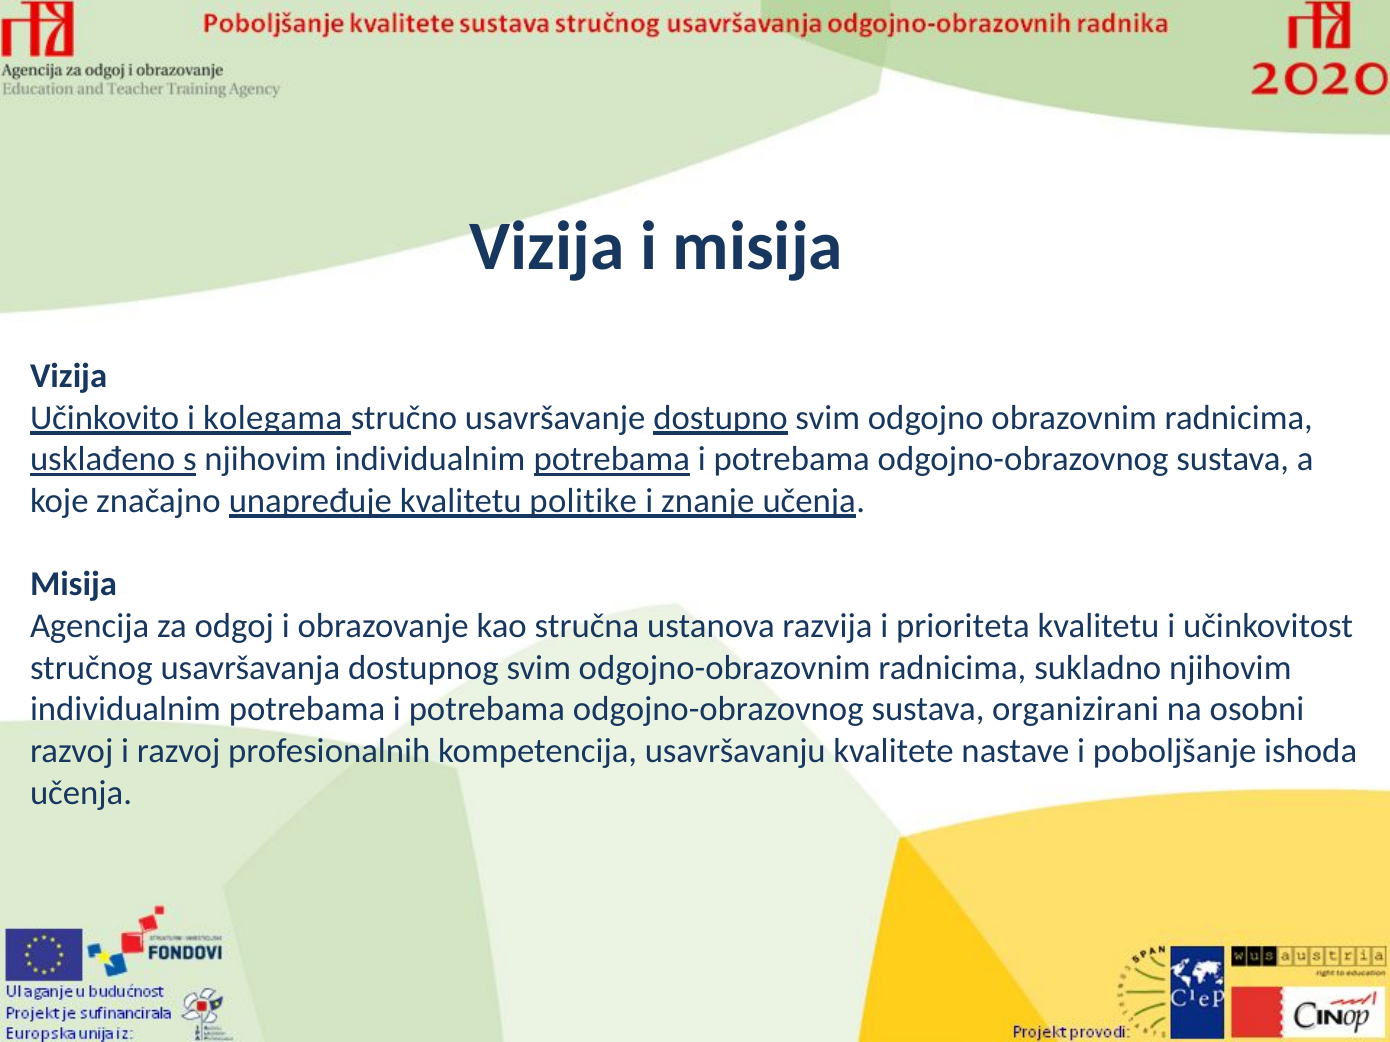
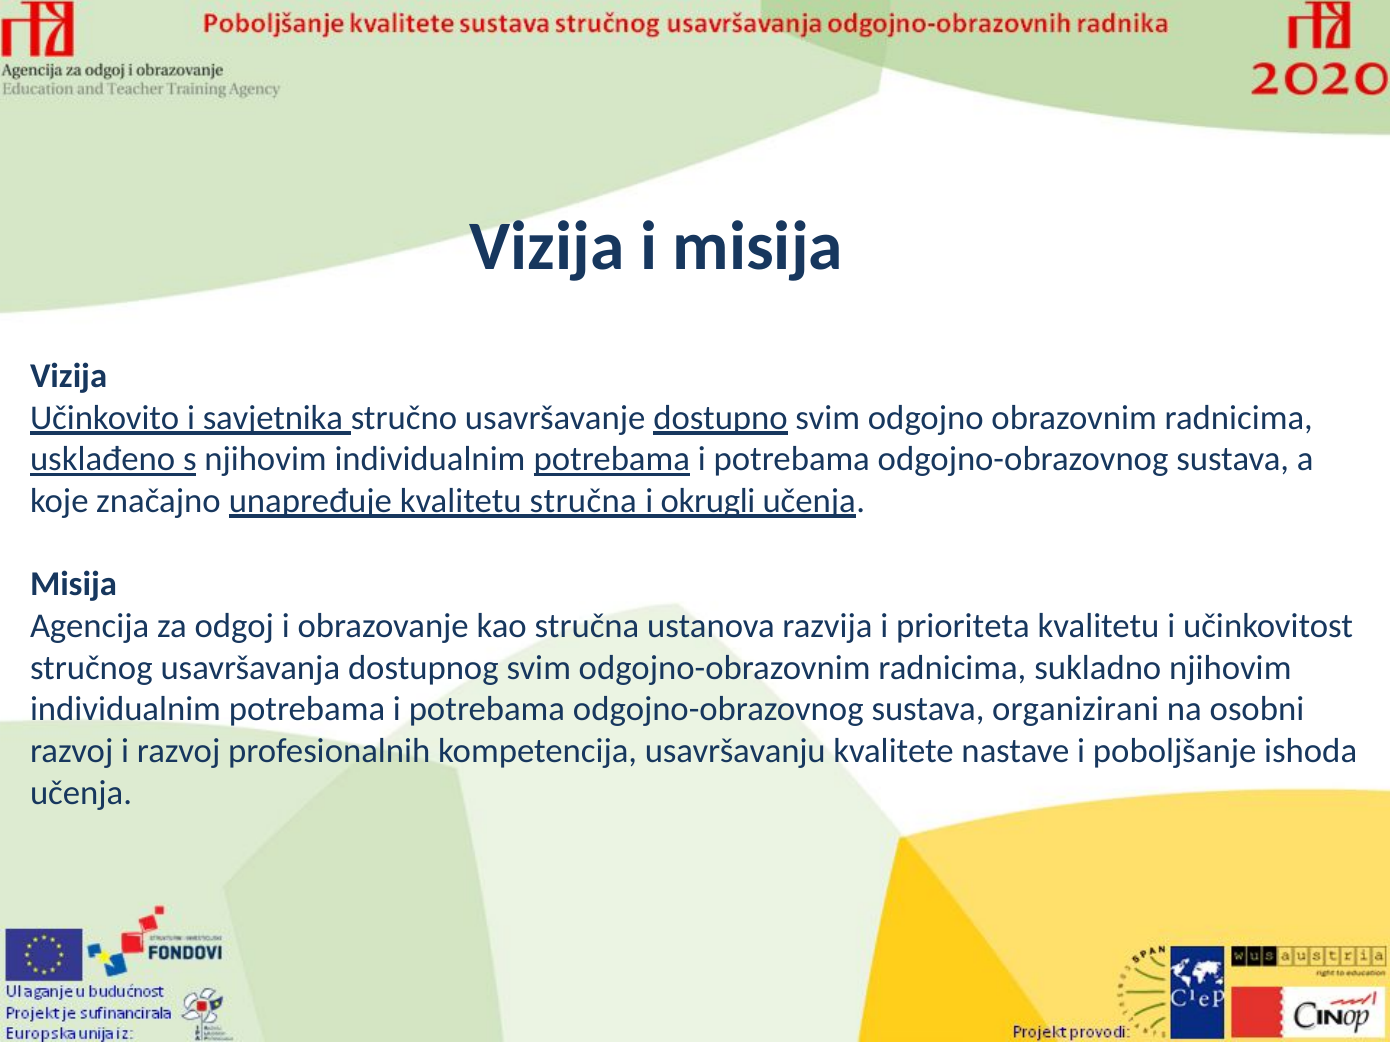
kolegama: kolegama -> savjetnika (273, 418)
kvalitetu politike: politike -> stručna (583, 501)
znanje: znanje -> okrugli (708, 501)
